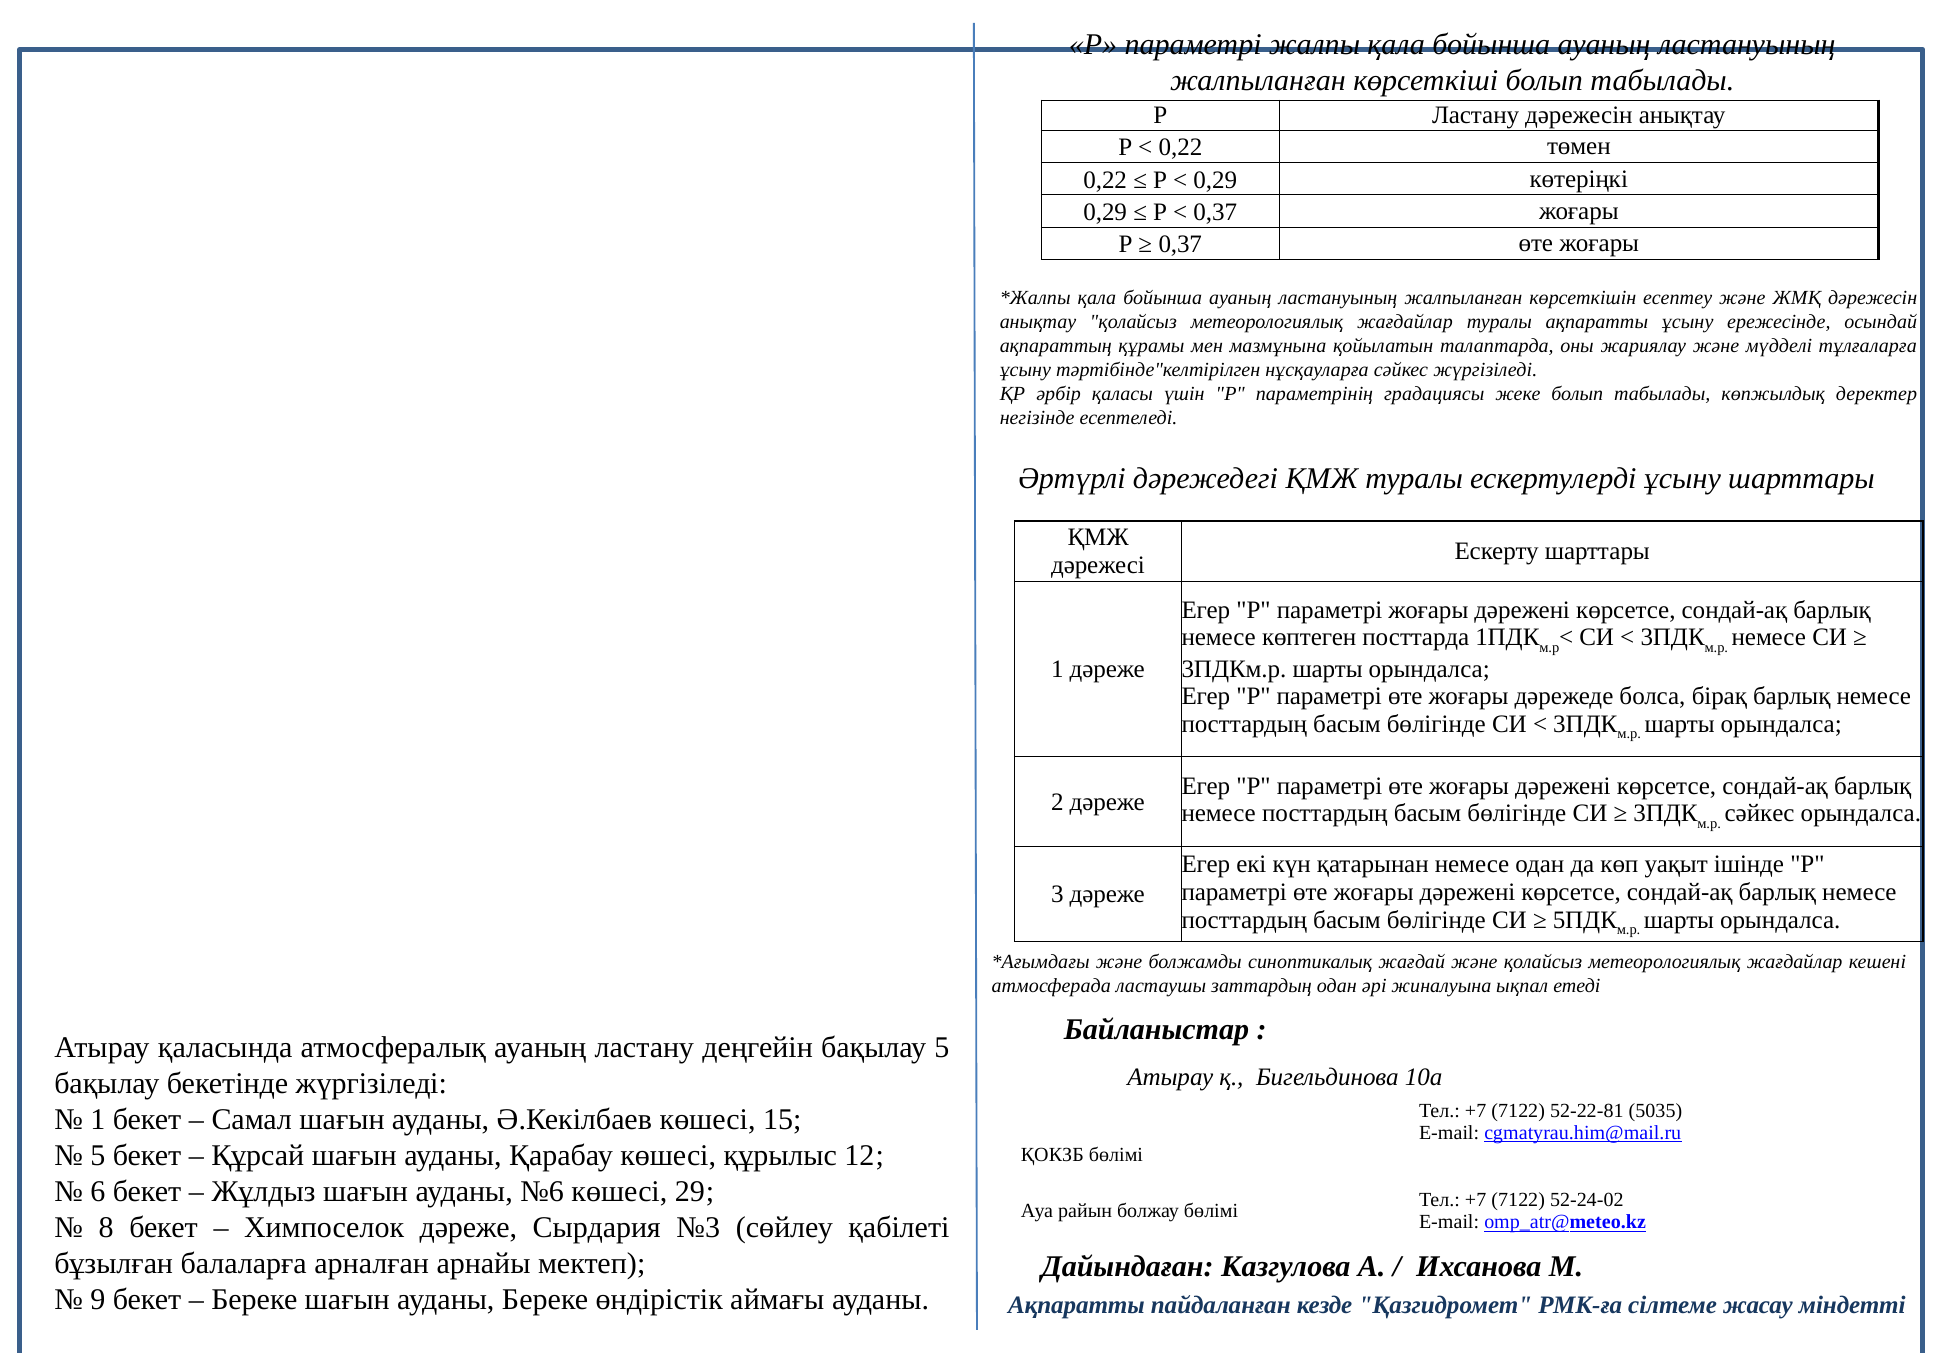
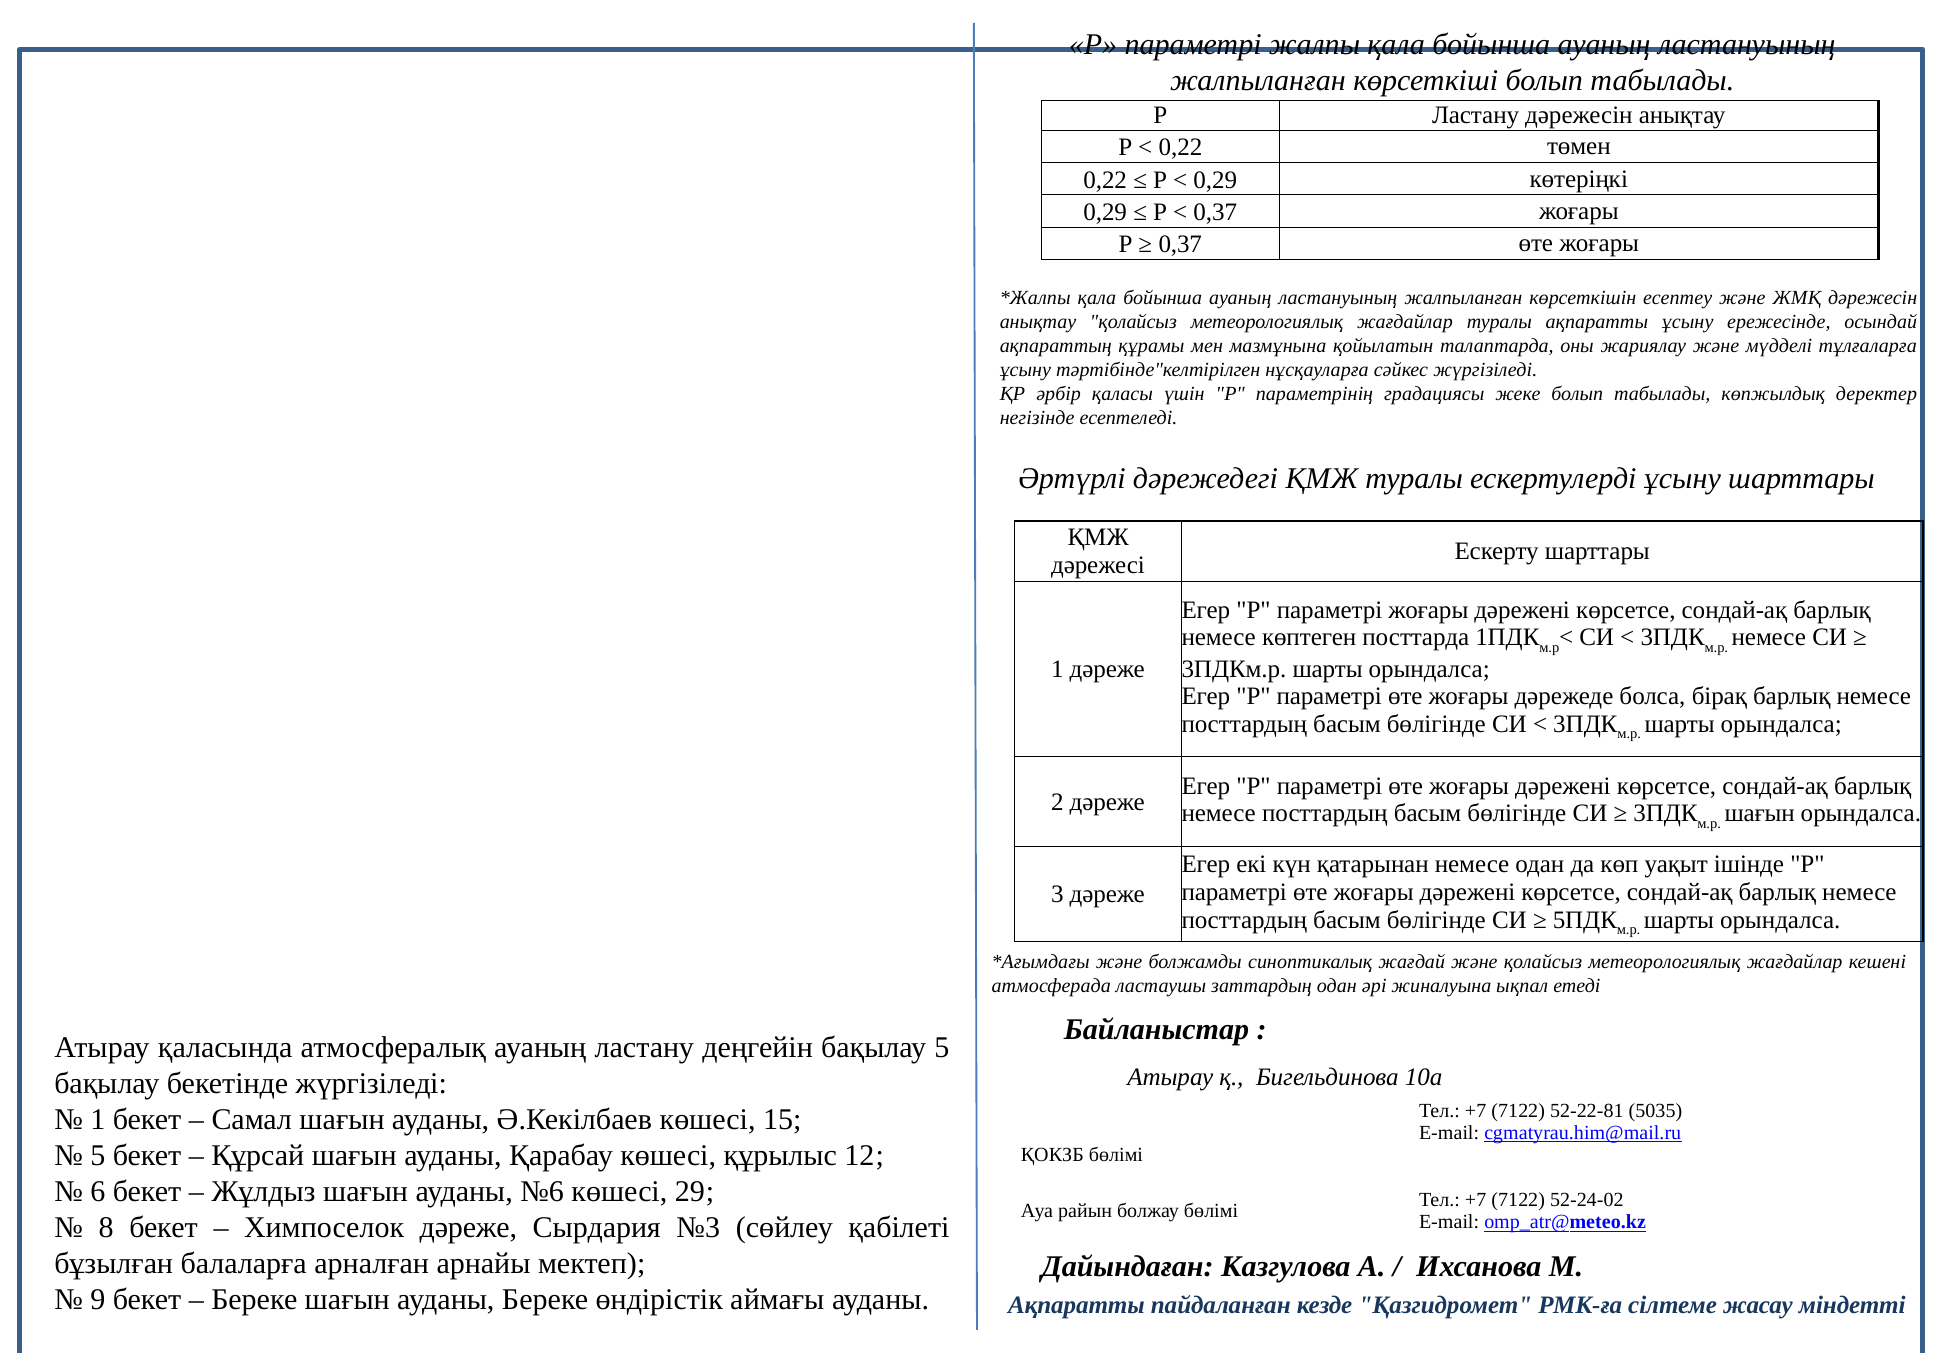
сәйкес: сәйкес -> шағын (1760, 813)
